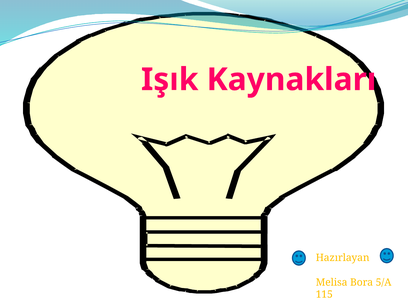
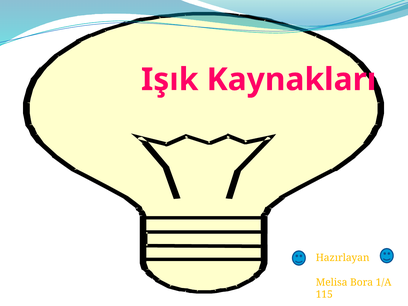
5/A: 5/A -> 1/A (384, 282)
